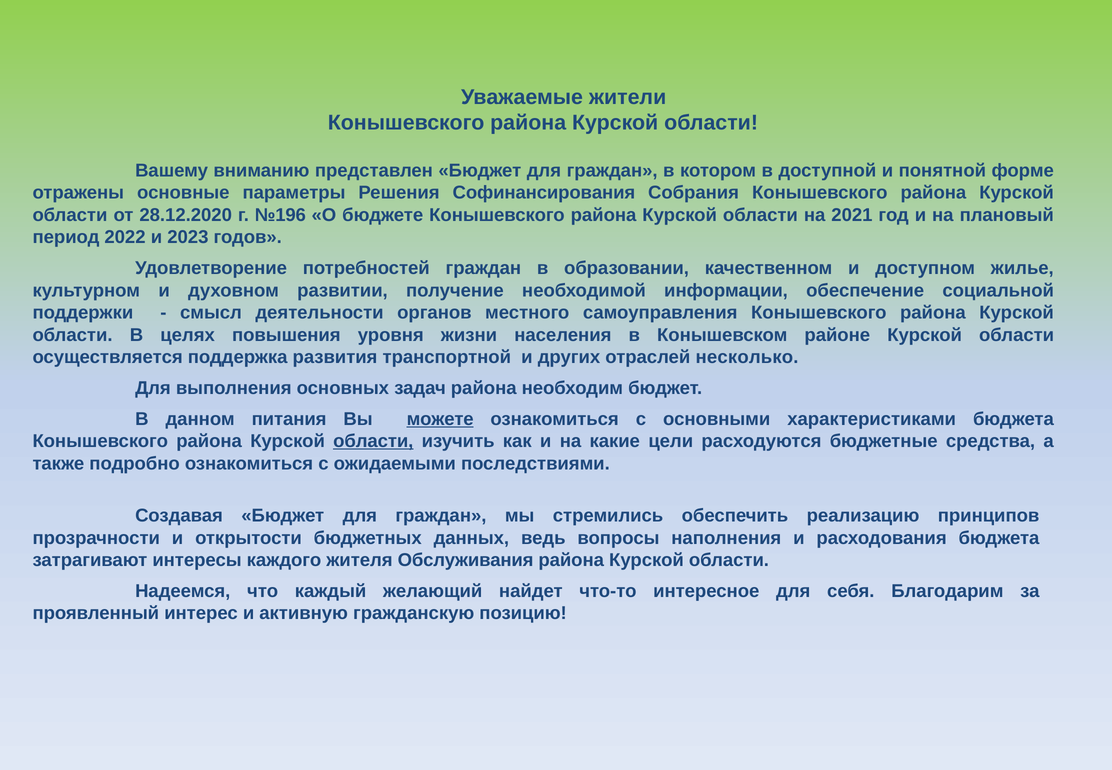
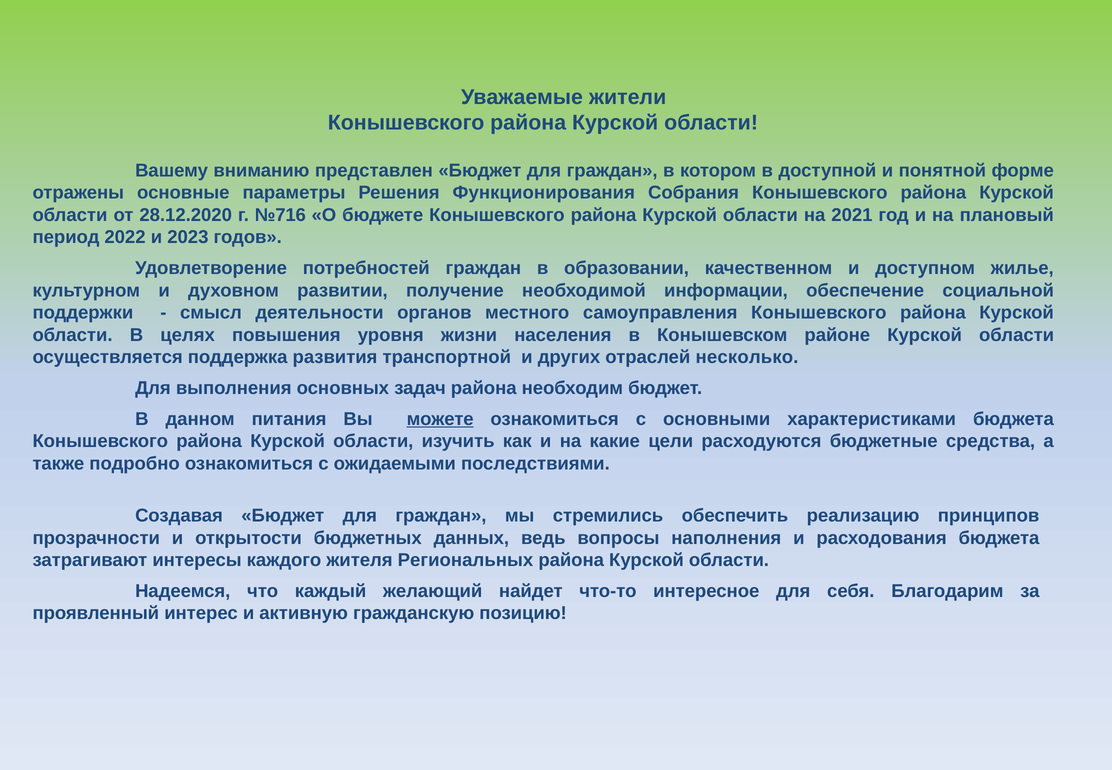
Софинансирования: Софинансирования -> Функционирования (544, 193)
№196: №196 -> №716 (280, 215)
области underline: present -> none (373, 441)
Обслуживания: Обслуживания -> Региональных (465, 560)
